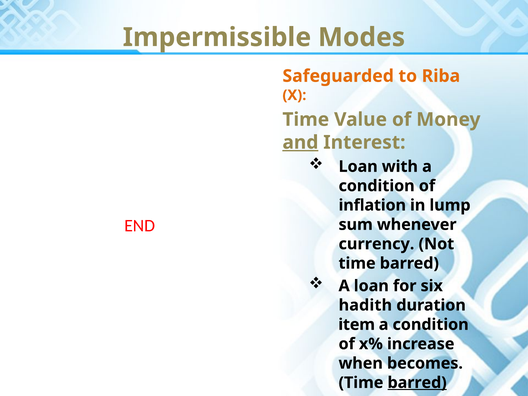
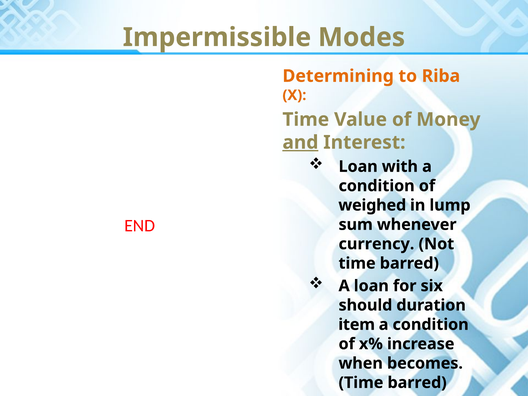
Safeguarded: Safeguarded -> Determining (338, 76)
inflation: inflation -> weighed (372, 205)
hadith: hadith -> should (365, 305)
barred underline: present -> none (417, 383)
